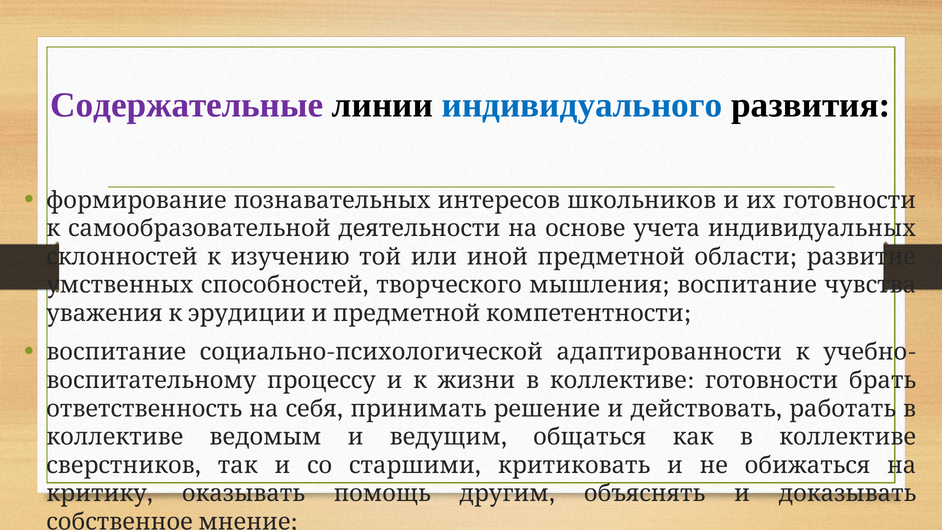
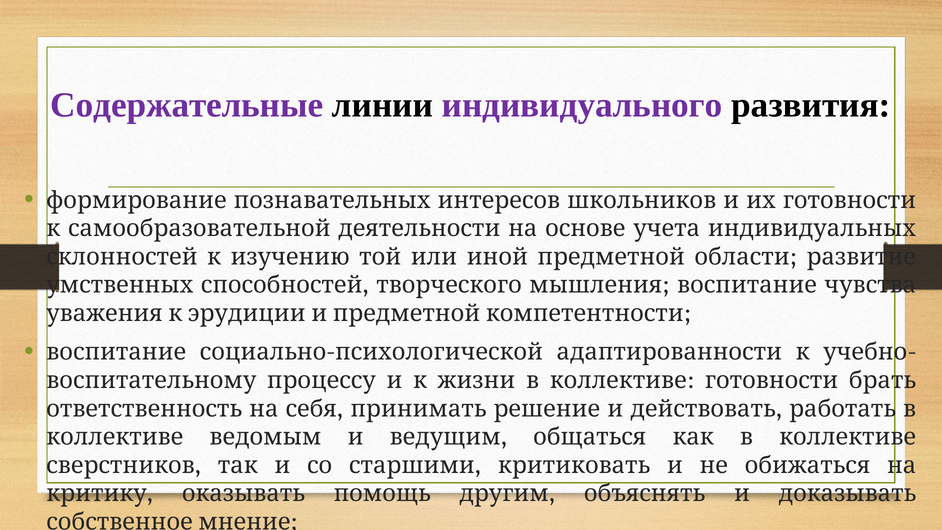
индивидуального colour: blue -> purple (582, 105)
